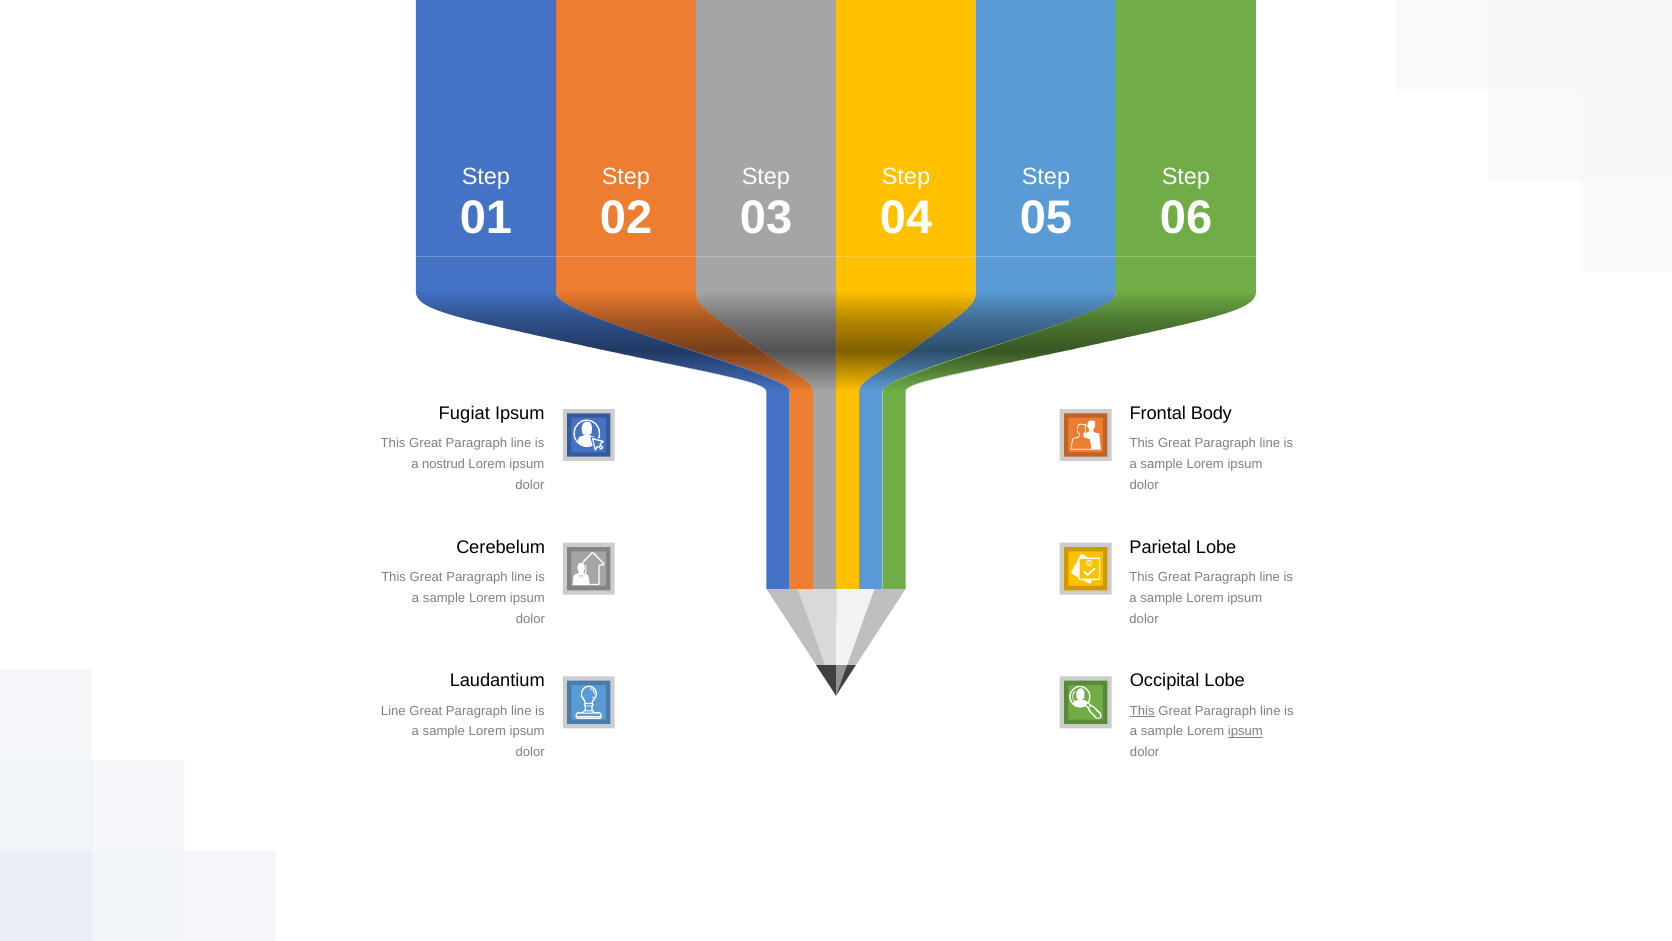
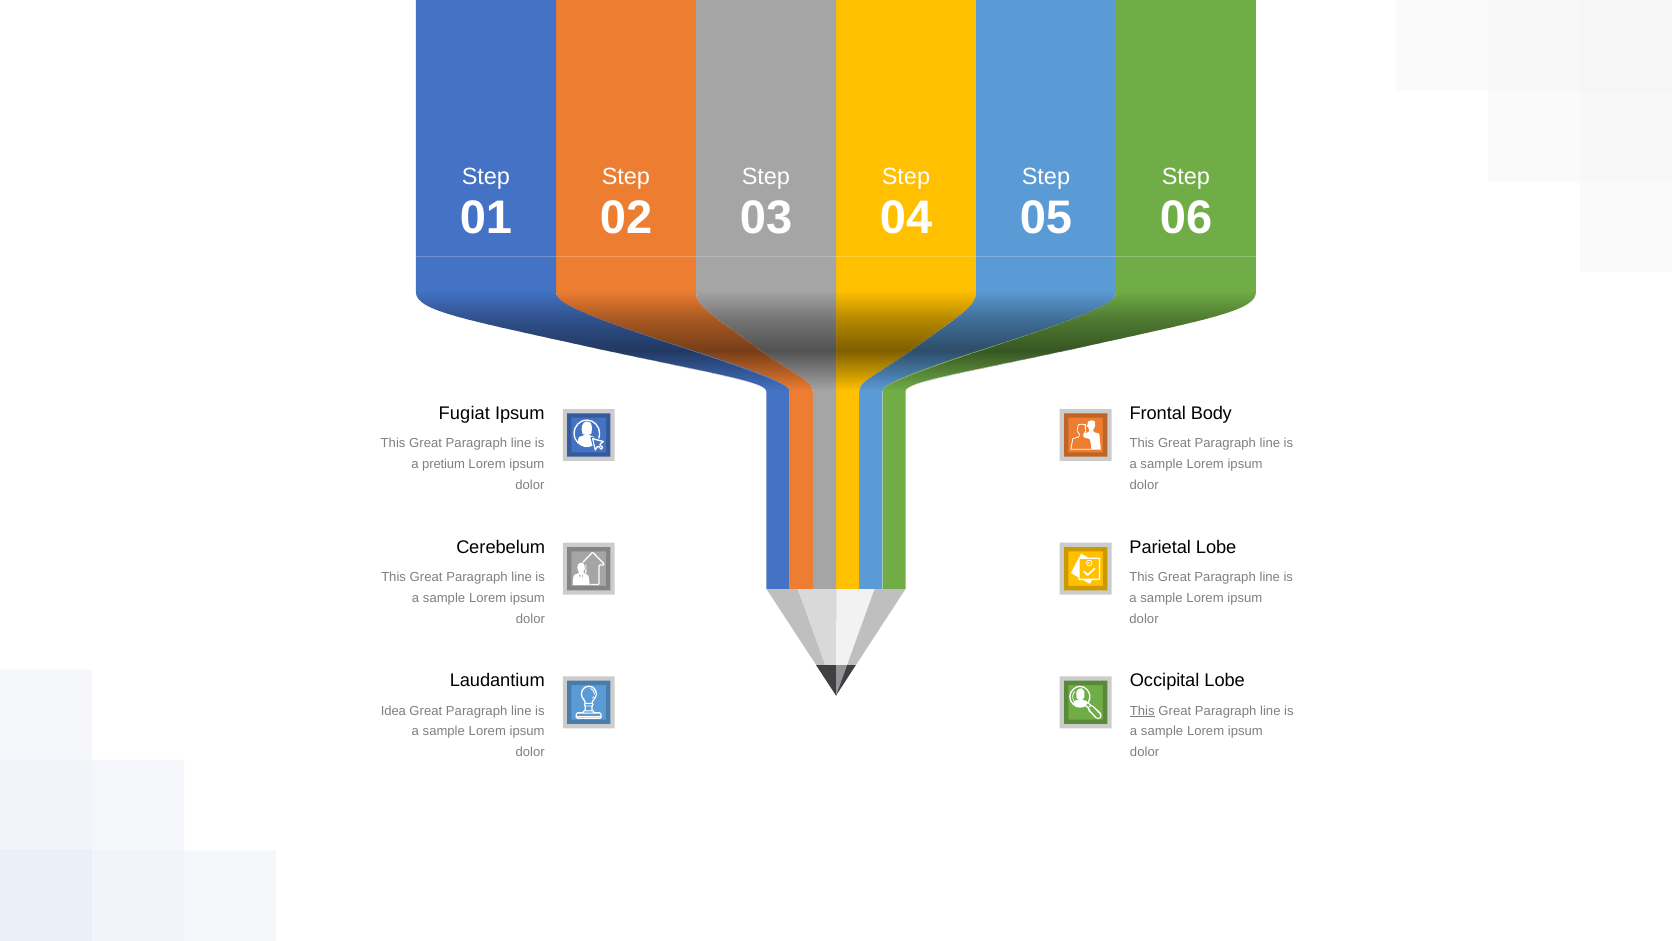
nostrud: nostrud -> pretium (444, 464)
Line: Line -> Idea (393, 710)
ipsum underline: present -> none (1245, 731)
